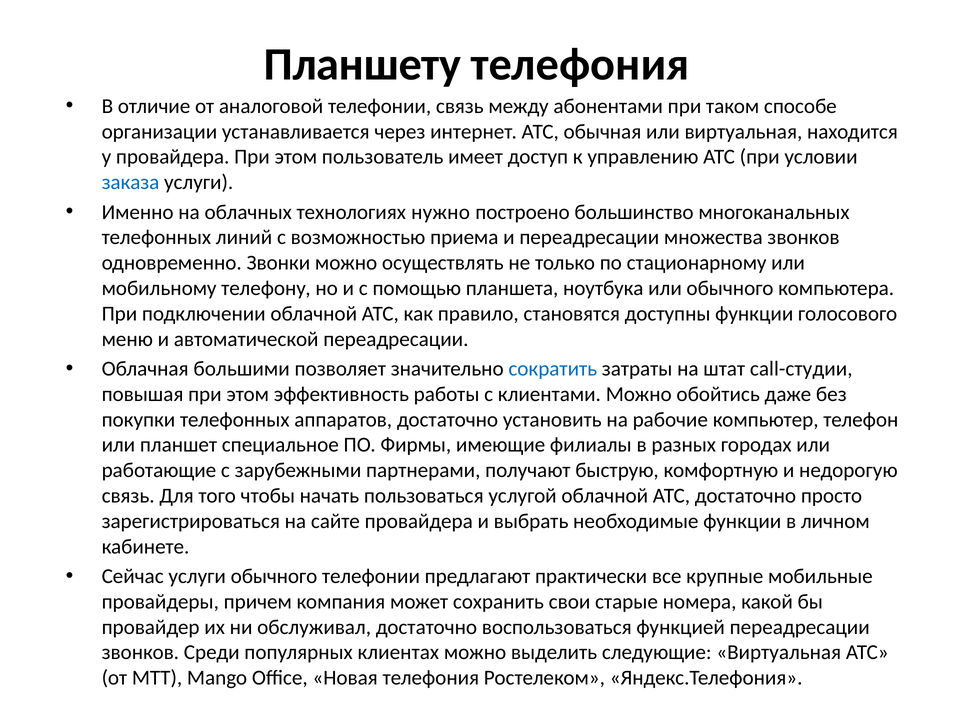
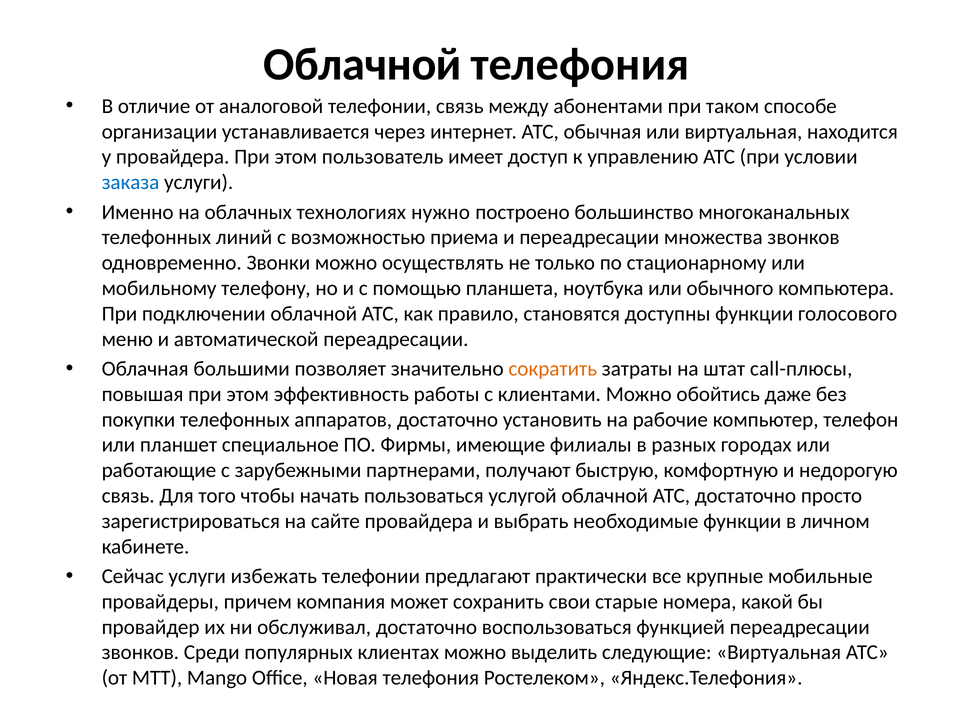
Планшету: Планшету -> Облачной (362, 64)
сократить colour: blue -> orange (553, 369)
call-студии: call-студии -> call-плюсы (801, 369)
услуги обычного: обычного -> избежать (274, 577)
